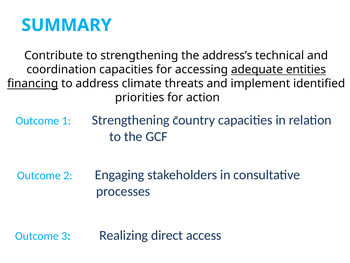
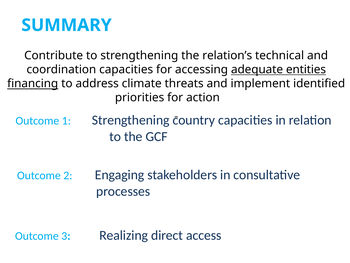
address’s: address’s -> relation’s (227, 55)
